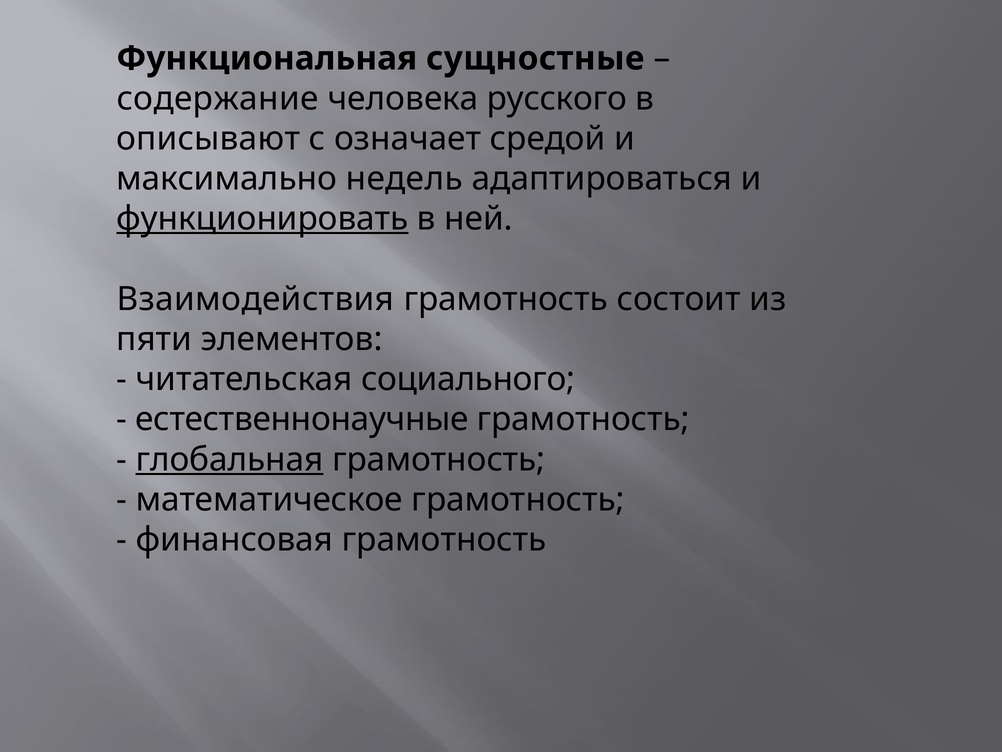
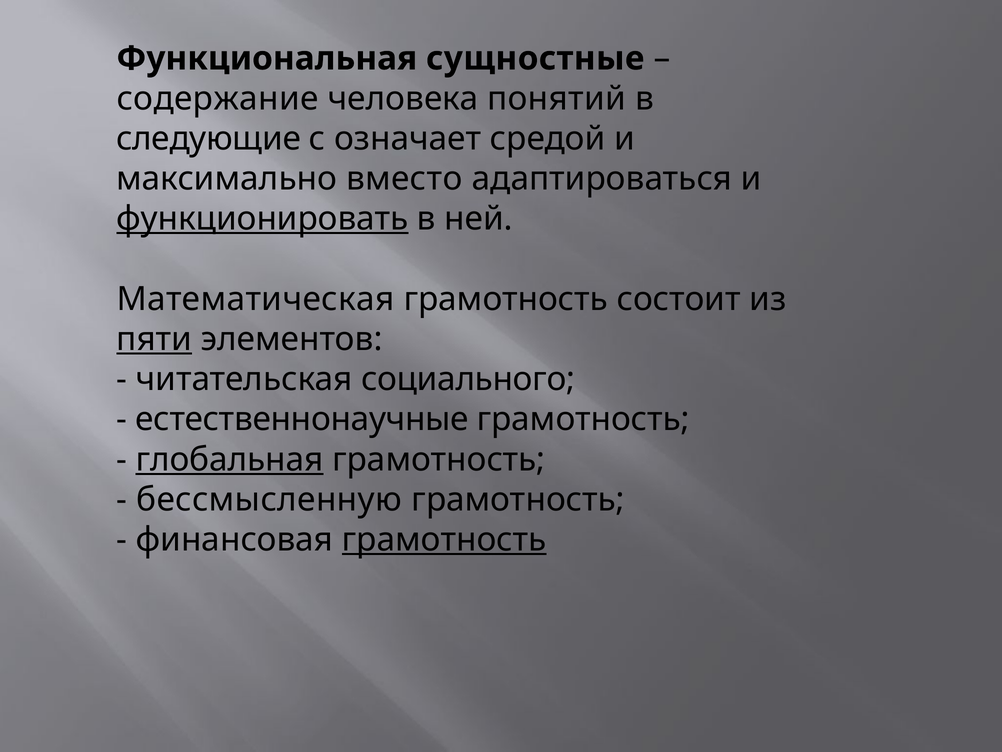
русского: русского -> понятий (557, 98)
описывают: описывают -> следующие (208, 139)
недель: недель -> вместо (404, 179)
Взаимодействия: Взаимодействия -> Математическая (255, 299)
пяти underline: none -> present (154, 339)
математическое: математическое -> бессмысленную (269, 499)
грамотность underline: none -> present (444, 539)
